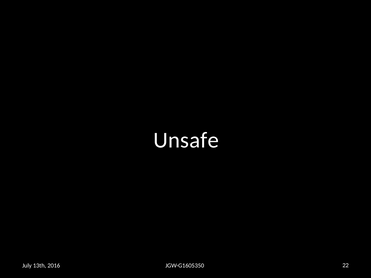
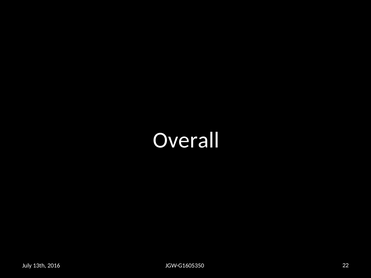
Unsafe: Unsafe -> Overall (186, 140)
